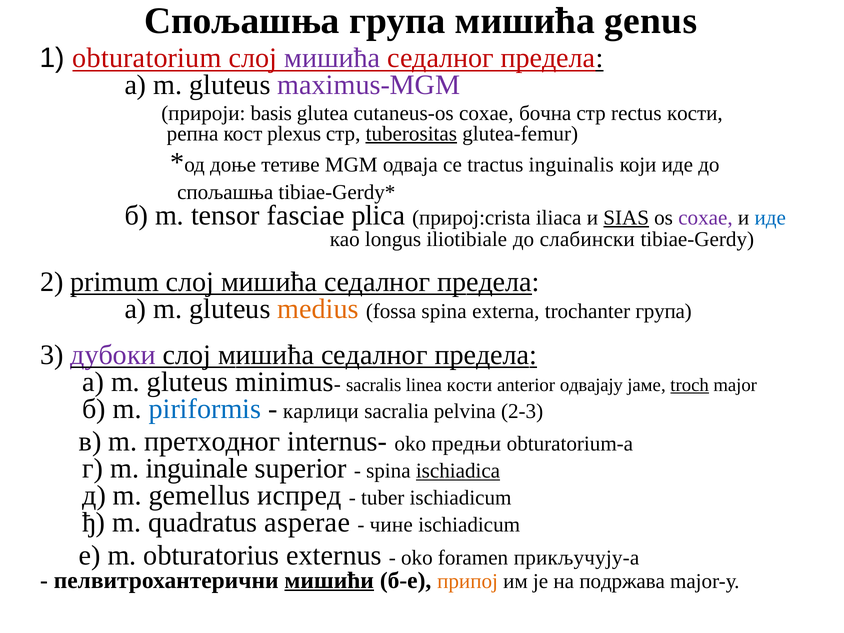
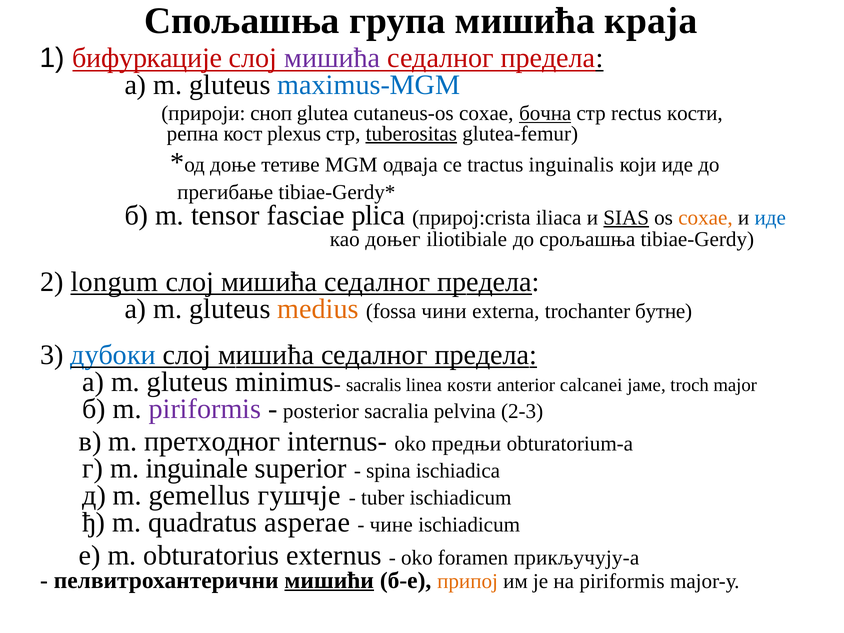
genus: genus -> краја (651, 21)
obturatorium: obturatorium -> бифуркације (147, 58)
maximus-MGM colour: purple -> blue (369, 85)
basis: basis -> сноп (271, 113)
бочна underline: none -> present (545, 113)
спољашња: спољашња -> прегибање (225, 192)
coxae colour: purple -> orange (705, 218)
longus: longus -> дoњег (393, 239)
слабински: слабински -> сpoљашња (587, 239)
primum: primum -> longum (115, 282)
fossa spina: spina -> чини (444, 311)
група: група -> бутне (664, 311)
дубоки colour: purple -> blue (113, 355)
кости: кости -> коsти (469, 385)
одвајају: одвајају -> calcanei (591, 385)
troch underline: present -> none (690, 385)
piriformis colour: blue -> purple (205, 409)
карлици: карлици -> posterior (321, 411)
ischiadica underline: present -> none (458, 471)
испред: испред -> гушчје (299, 496)
на подржава: подржава -> piriformis (622, 581)
